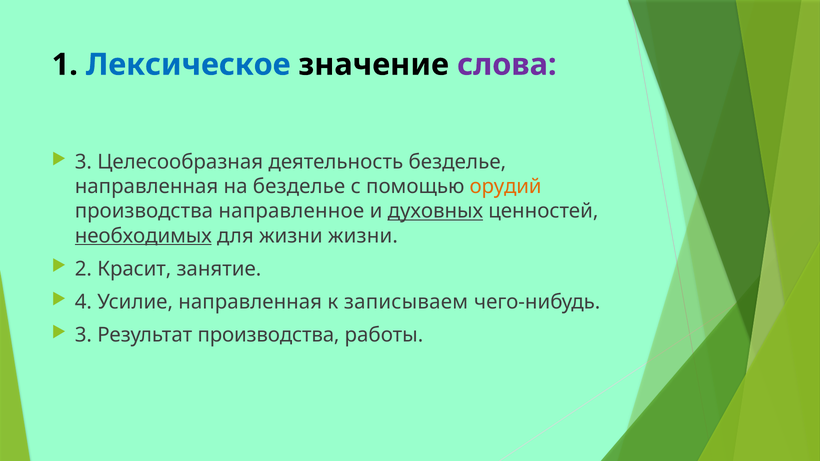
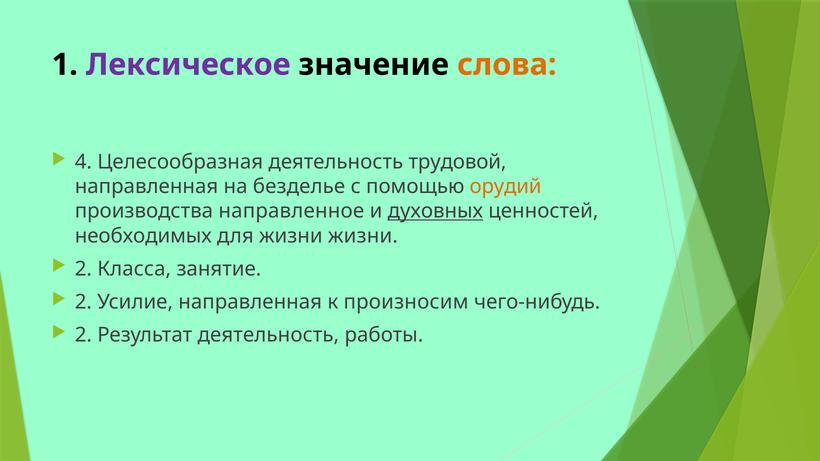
Лексическое colour: blue -> purple (188, 65)
слова colour: purple -> orange (507, 65)
3: 3 -> 4 (83, 162)
деятельность безделье: безделье -> трудовой (457, 162)
необходимых underline: present -> none (143, 236)
Красит: Красит -> Класса (134, 269)
4: 4 -> 2 (83, 302)
записываем: записываем -> произносим (406, 302)
3: 3 -> 2 (83, 335)
Результат производства: производства -> деятельность (268, 335)
